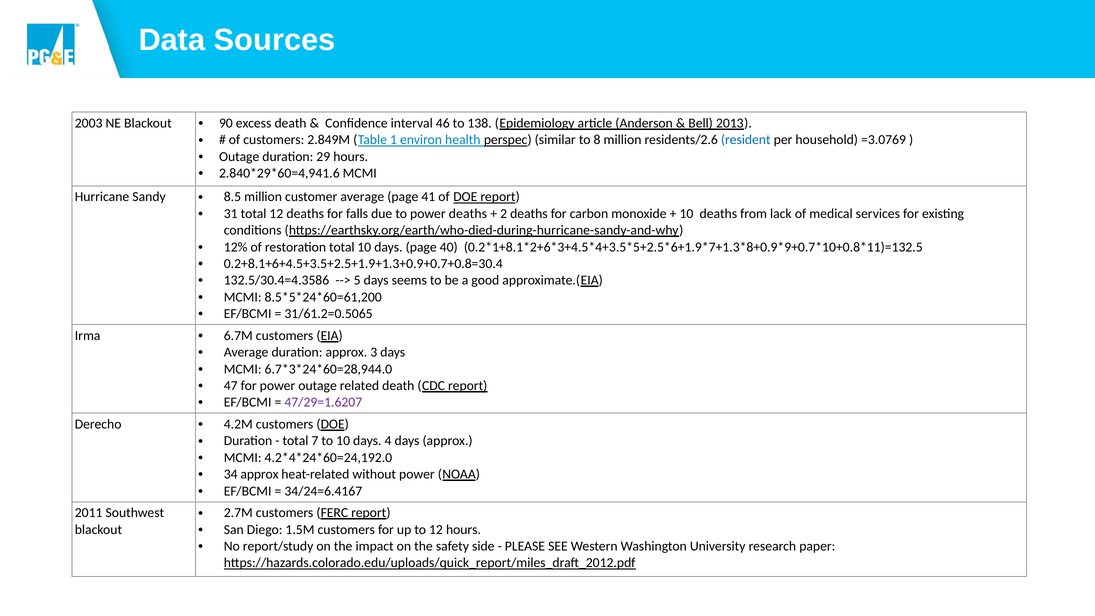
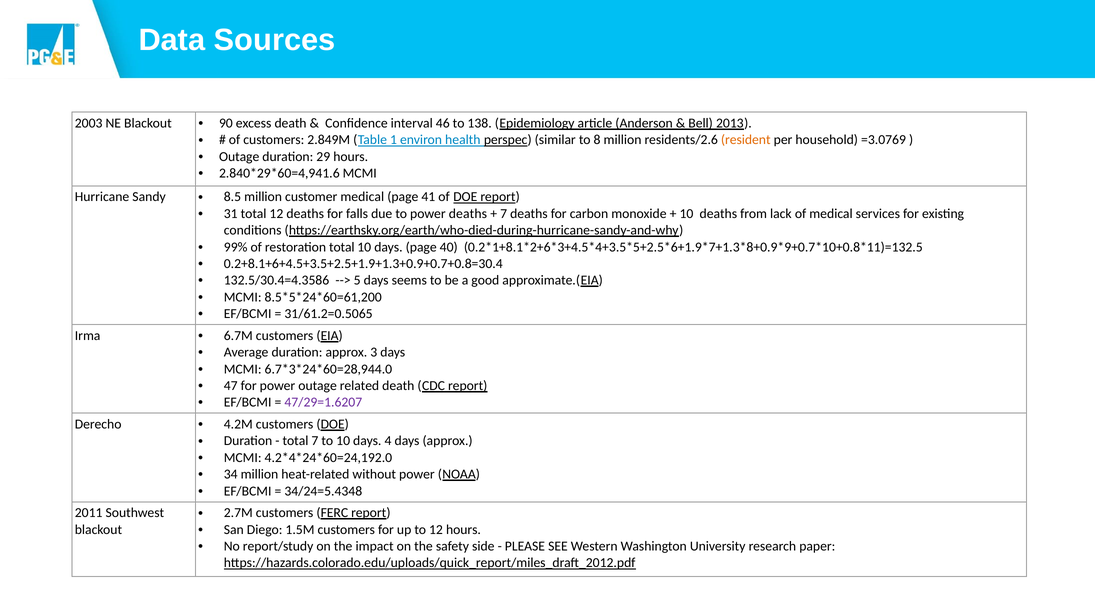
resident colour: blue -> orange (746, 140)
customer average: average -> medical (362, 197)
2: 2 -> 7 (504, 214)
12%: 12% -> 99% (236, 247)
34 approx: approx -> million (259, 474)
34/24=6.4167: 34/24=6.4167 -> 34/24=5.4348 (323, 491)
